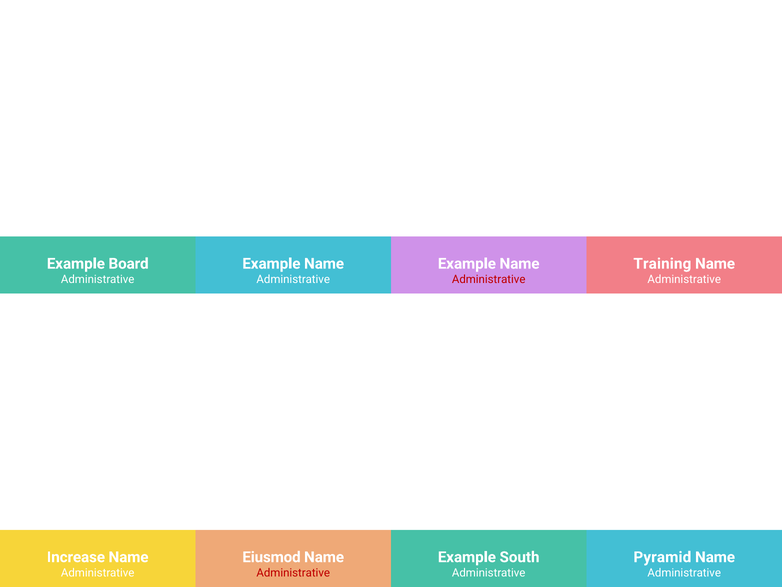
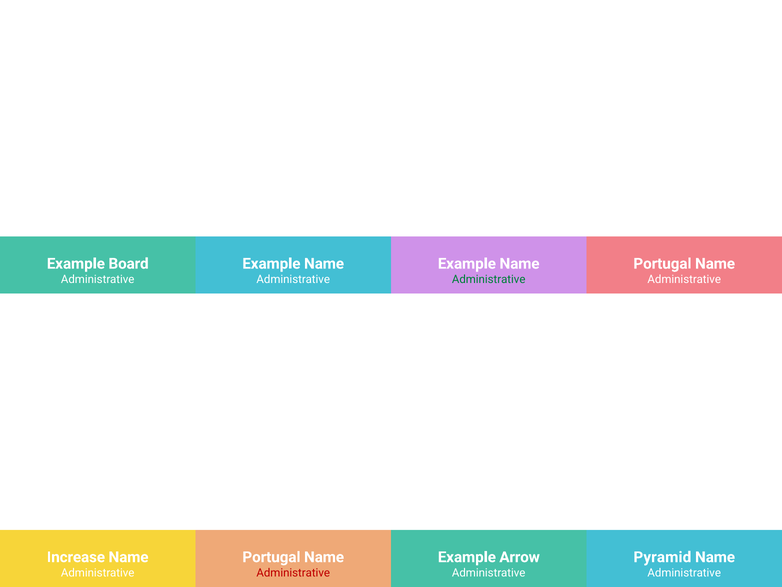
Training: Training -> Portugal (662, 263)
Administrative colour: red -> green (489, 279)
Eiusmod: Eiusmod -> Portugal (271, 557)
South: South -> Arrow (520, 557)
